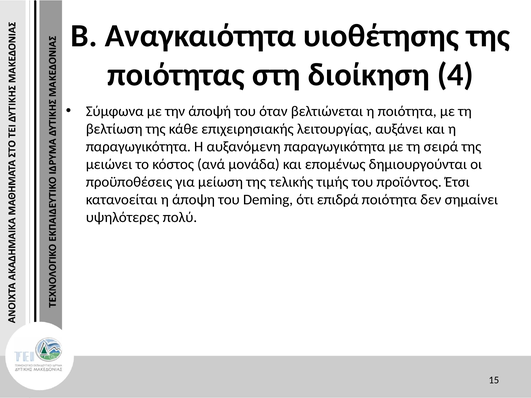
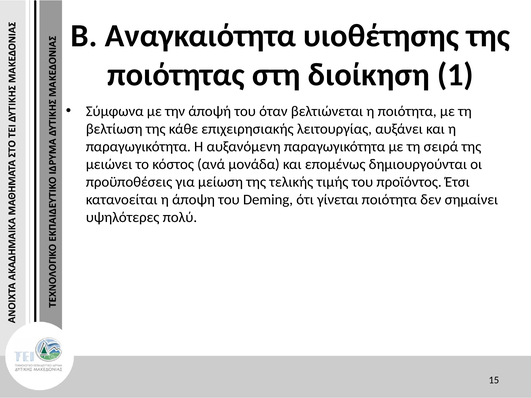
4: 4 -> 1 (455, 75)
επιδρά: επιδρά -> γίνεται (338, 200)
